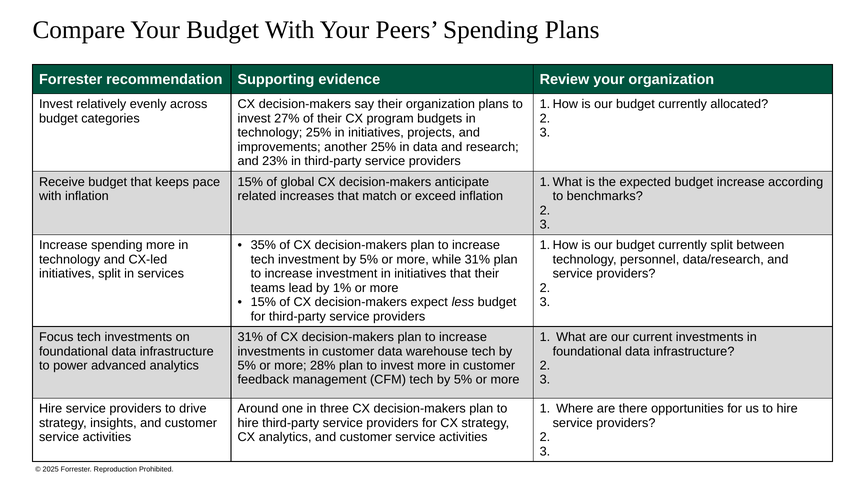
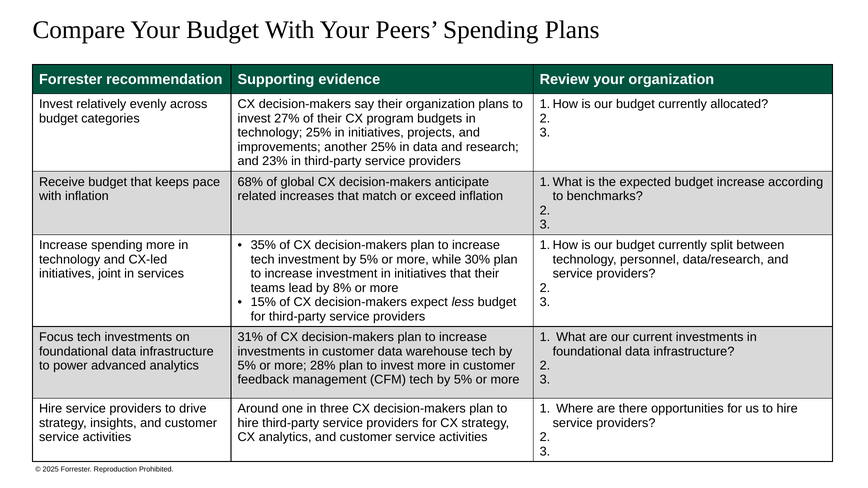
15%: 15% -> 68% (250, 182)
while 31%: 31% -> 30% (477, 260)
initiatives split: split -> joint (109, 274)
1%: 1% -> 8% (342, 288)
